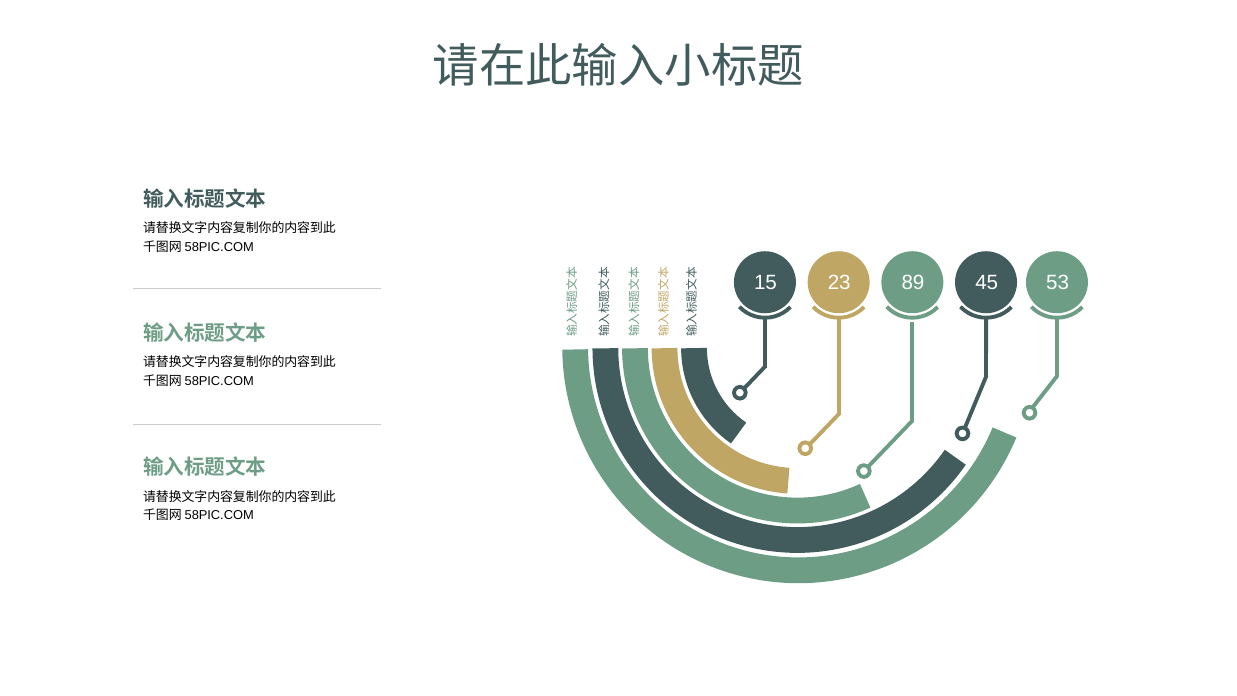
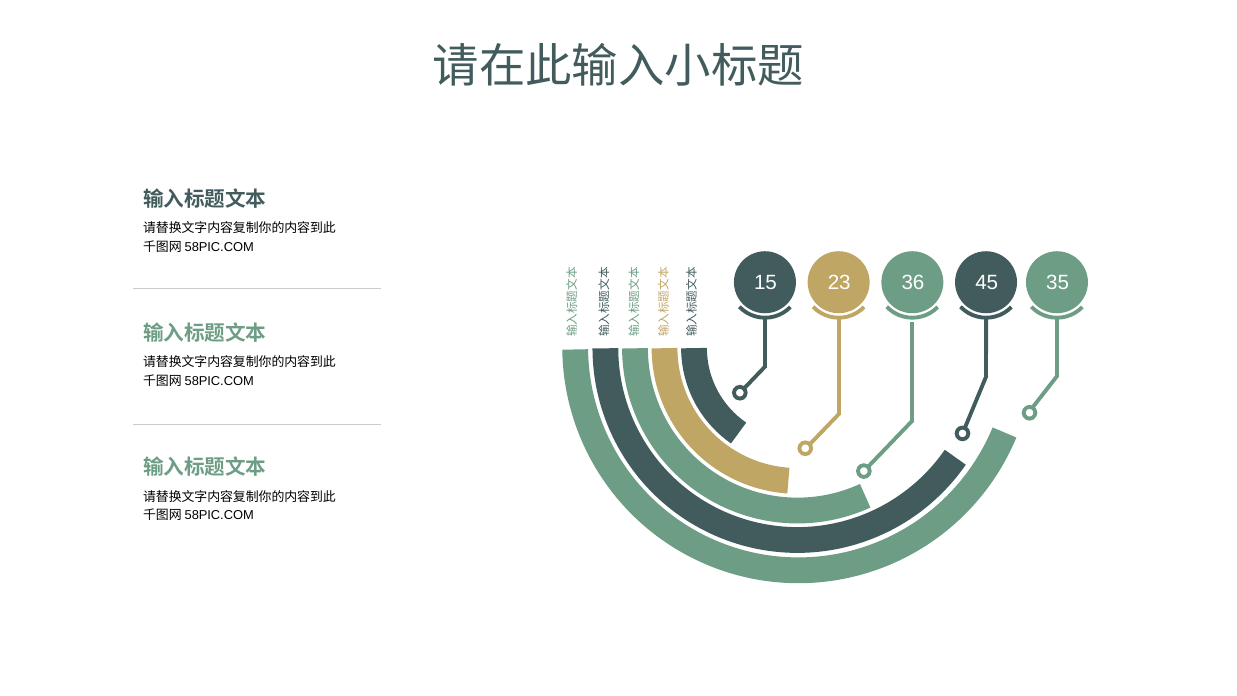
89: 89 -> 36 (913, 283)
53: 53 -> 35 (1058, 283)
